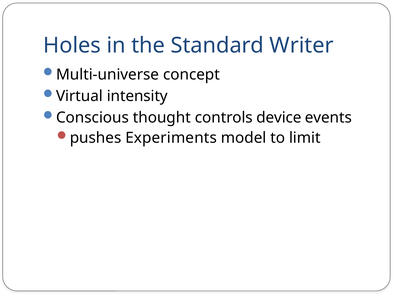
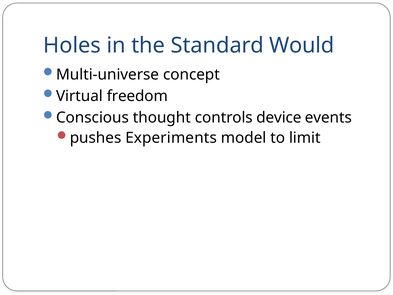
Writer: Writer -> Would (302, 45)
intensity: intensity -> freedom (137, 96)
